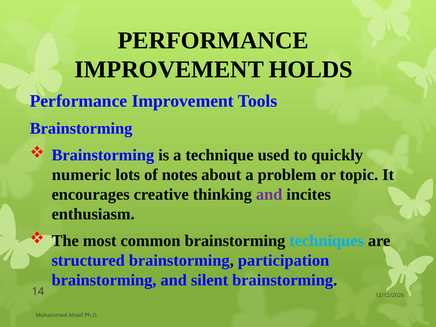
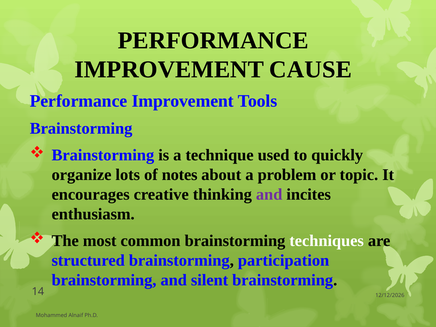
HOLDS: HOLDS -> CAUSE (310, 70)
numeric: numeric -> organize (82, 175)
techniques colour: light blue -> white (327, 241)
